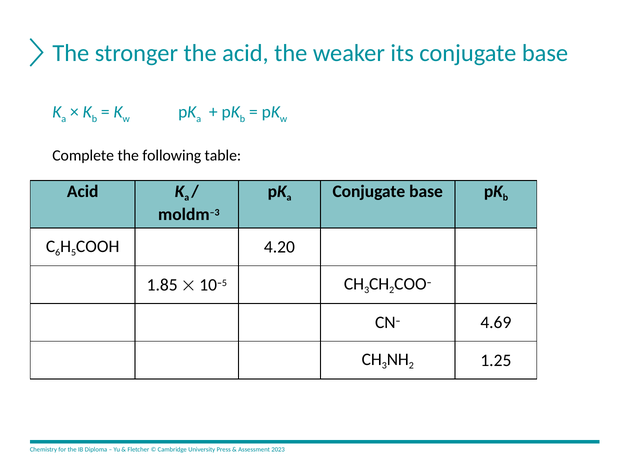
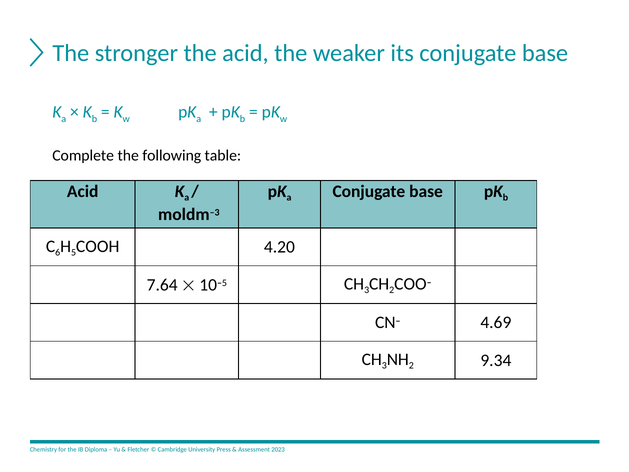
1.85: 1.85 -> 7.64 (162, 285)
1.25: 1.25 -> 9.34 (496, 360)
